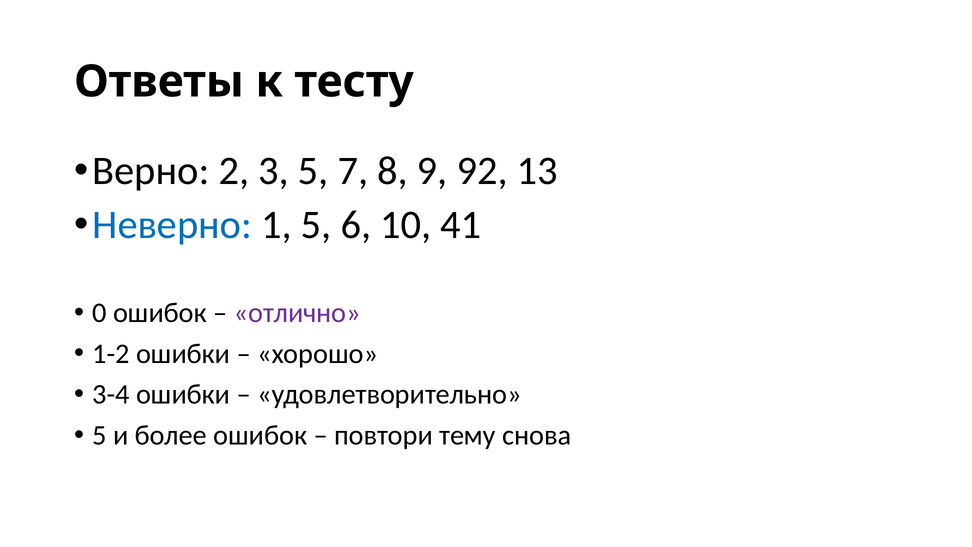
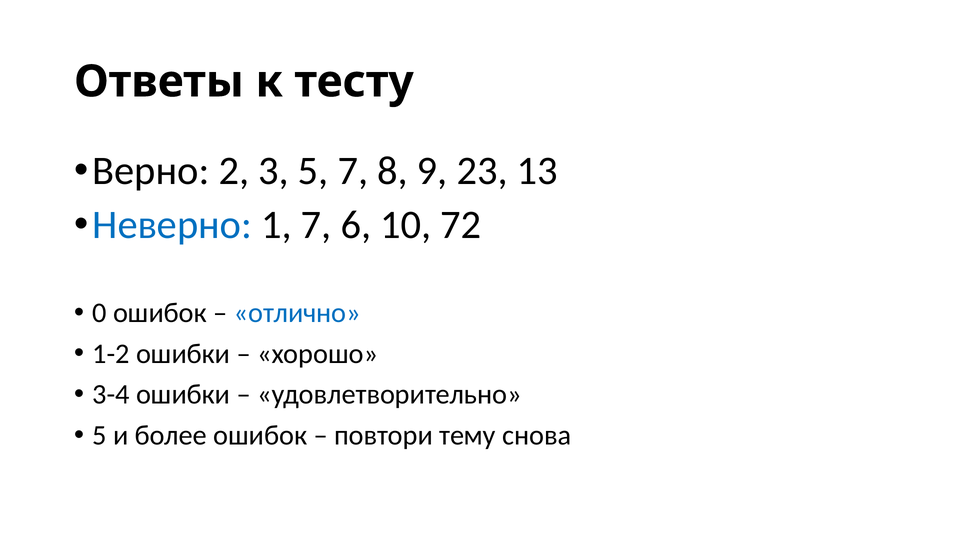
92: 92 -> 23 (482, 171)
1 5: 5 -> 7 (316, 225)
41: 41 -> 72 (461, 225)
отлично colour: purple -> blue (297, 313)
